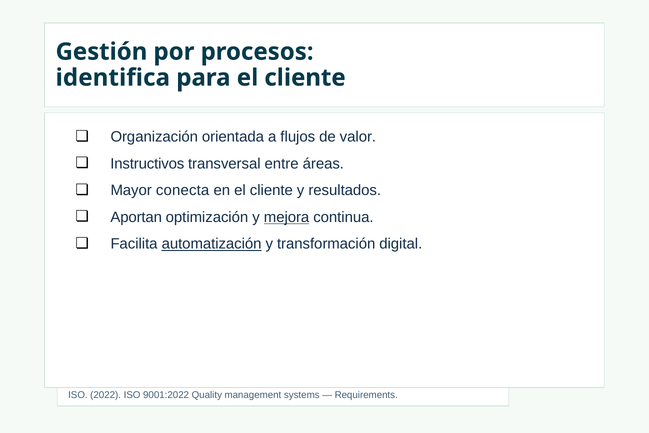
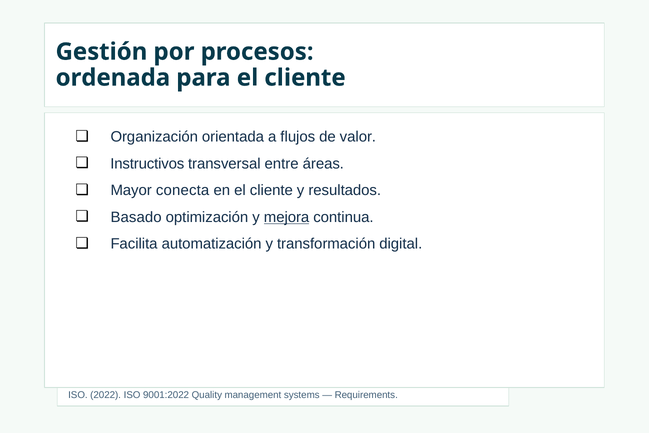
identifica: identifica -> ordenada (113, 78)
Aportan: Aportan -> Basado (136, 217)
automatización underline: present -> none (212, 244)
